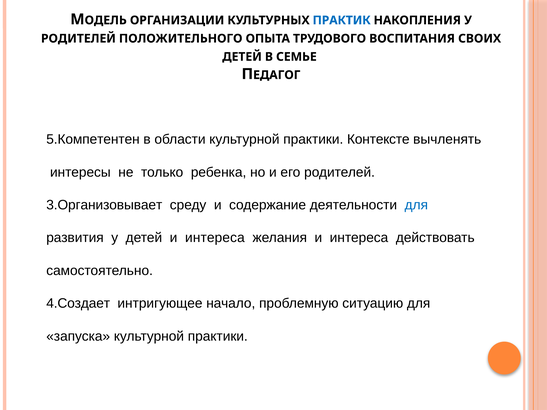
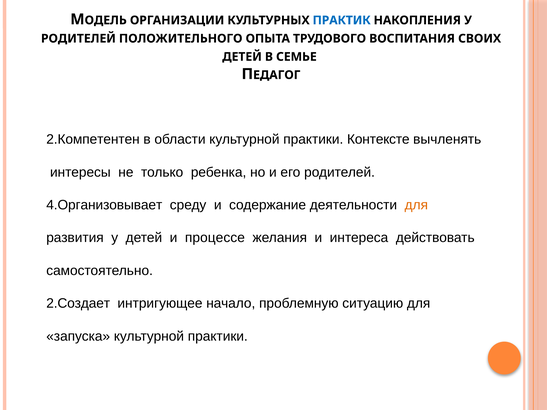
5.Компетентен: 5.Компетентен -> 2.Компетентен (93, 139)
3.Организовывает: 3.Организовывает -> 4.Организовывает (104, 205)
для colour: blue -> orange (416, 205)
детей и интереса: интереса -> процессе (215, 238)
4.Создает: 4.Создает -> 2.Создает (78, 304)
